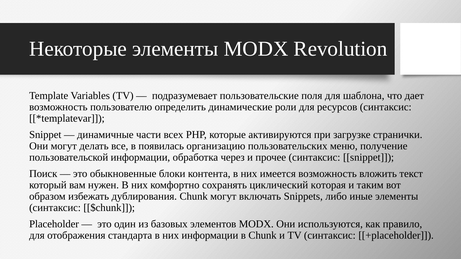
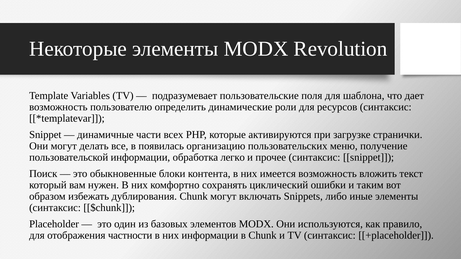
через: через -> легко (233, 158)
которая: которая -> ошибки (328, 185)
стандарта: стандарта -> частности (130, 236)
